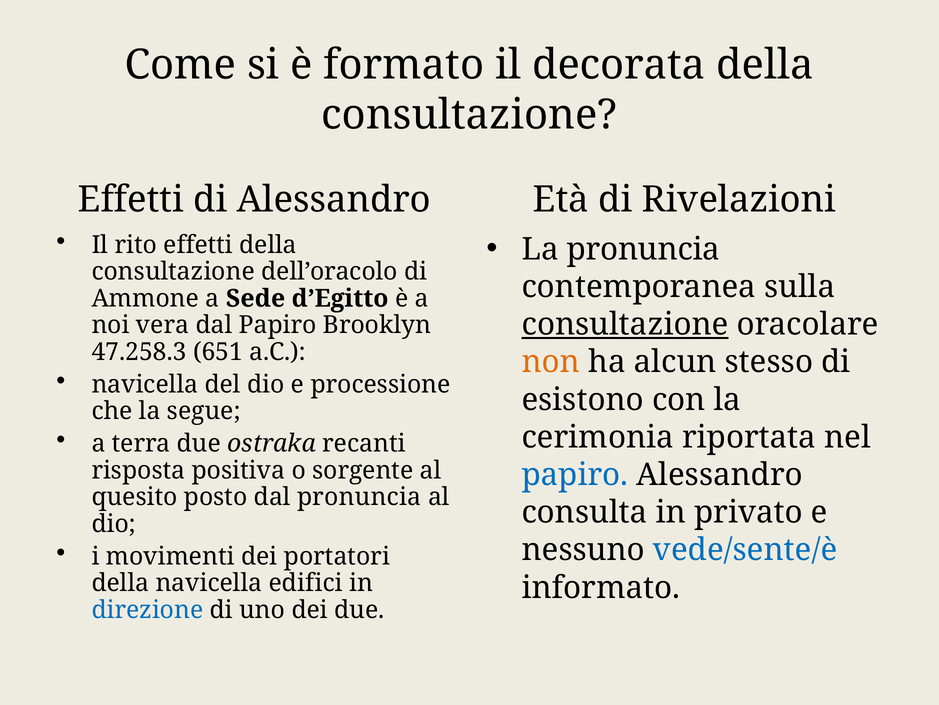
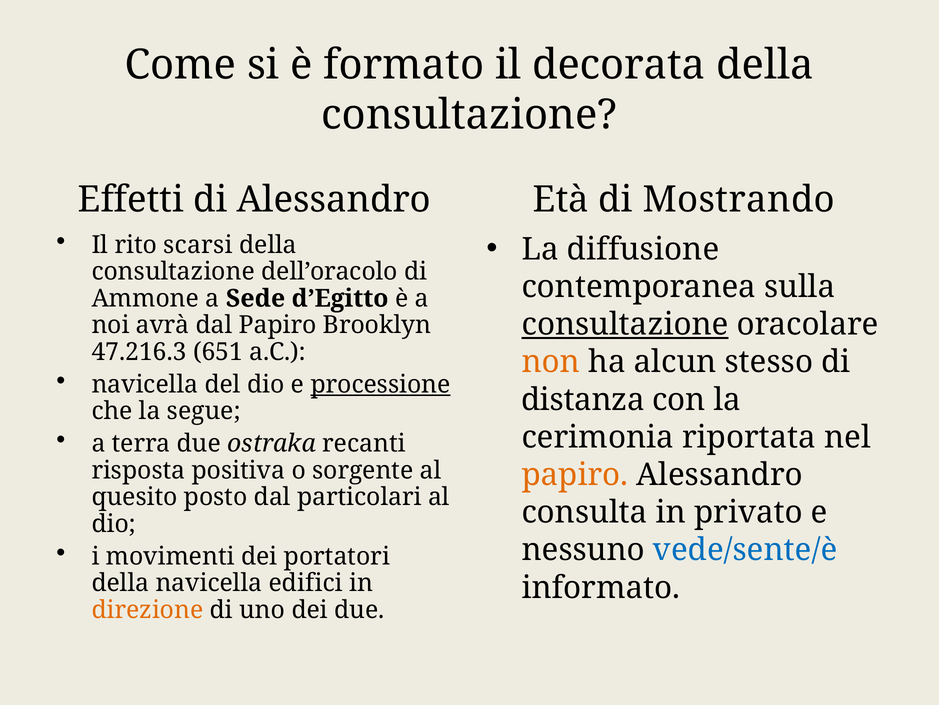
Rivelazioni: Rivelazioni -> Mostrando (739, 199)
rito effetti: effetti -> scarsi (198, 245)
La pronuncia: pronuncia -> diffusione (643, 249)
vera: vera -> avrà (163, 325)
47.258.3: 47.258.3 -> 47.216.3 (139, 352)
processione underline: none -> present (381, 384)
esistono: esistono -> distanza (583, 399)
papiro colour: blue -> orange (575, 474)
dal pronuncia: pronuncia -> particolari (359, 497)
direzione colour: blue -> orange (147, 609)
